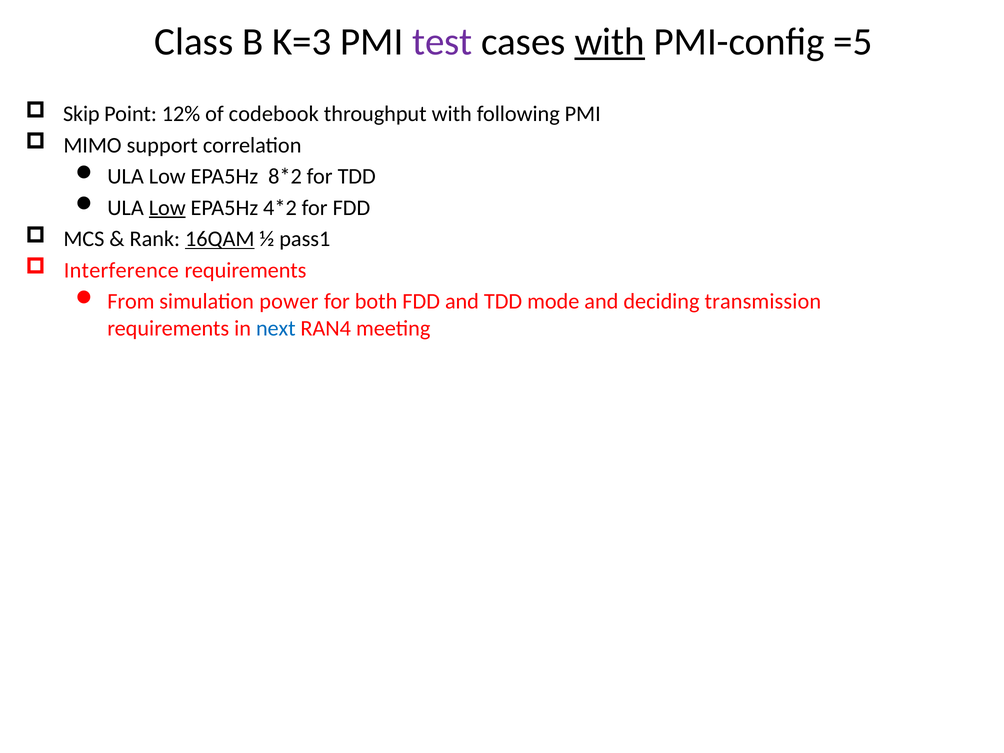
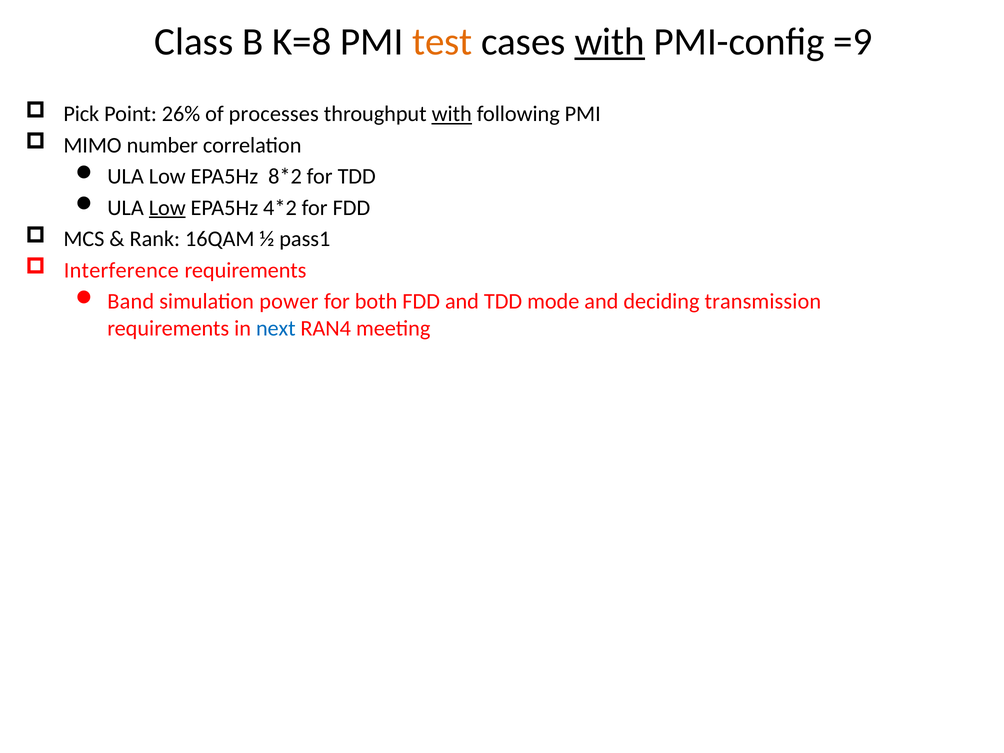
K=3: K=3 -> K=8 (302, 42)
test colour: purple -> orange (442, 42)
=5: =5 -> =9 (853, 42)
Skip: Skip -> Pick (81, 114)
12%: 12% -> 26% (181, 114)
codebook: codebook -> processes (274, 114)
with underline: none -> present (452, 114)
support: support -> number (162, 145)
16QAM underline: present -> none (220, 239)
From: From -> Band (131, 301)
